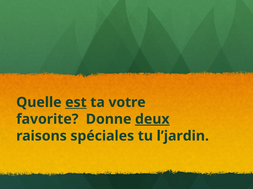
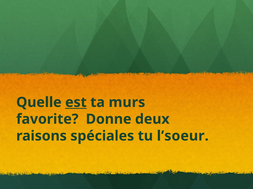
votre: votre -> murs (127, 103)
deux underline: present -> none (152, 120)
l’jardin: l’jardin -> l’soeur (183, 136)
